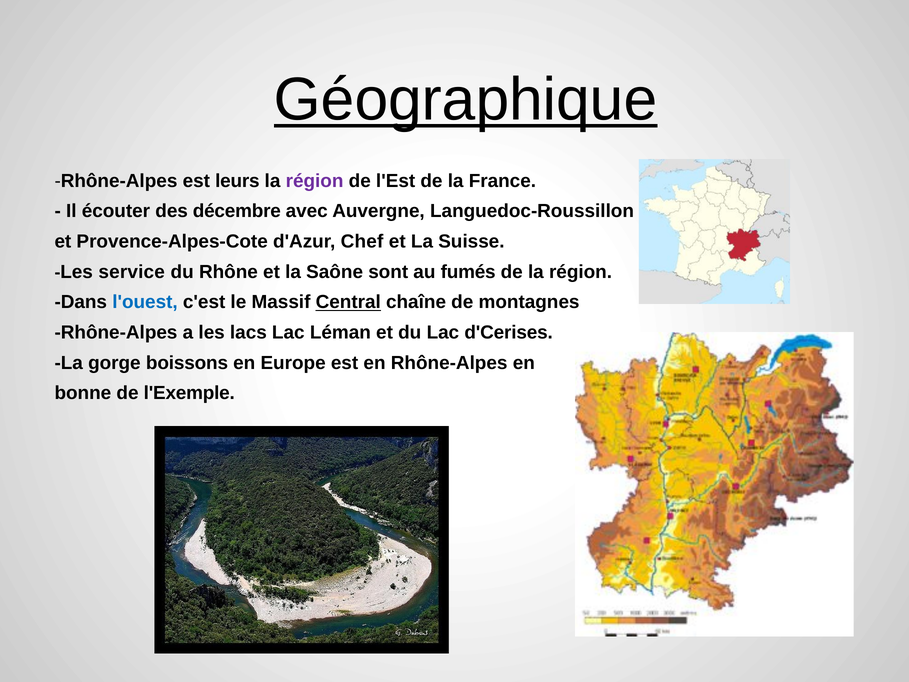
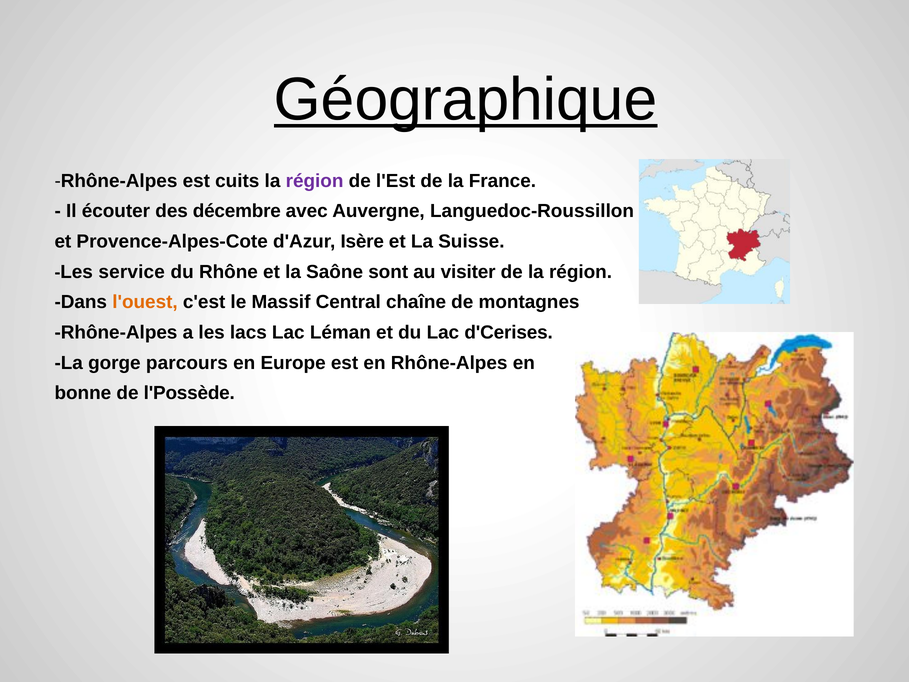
leurs: leurs -> cuits (237, 181)
Chef: Chef -> Isère (362, 241)
fumés: fumés -> visiter (468, 272)
l'ouest colour: blue -> orange (145, 302)
Central underline: present -> none (348, 302)
boissons: boissons -> parcours (187, 363)
l'Exemple: l'Exemple -> l'Possède (189, 393)
